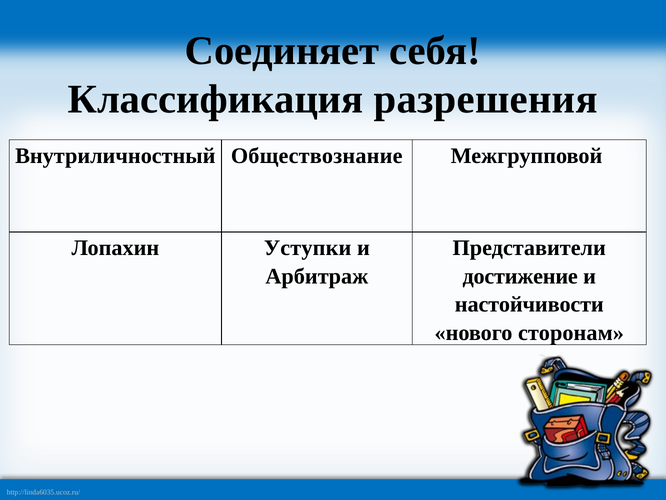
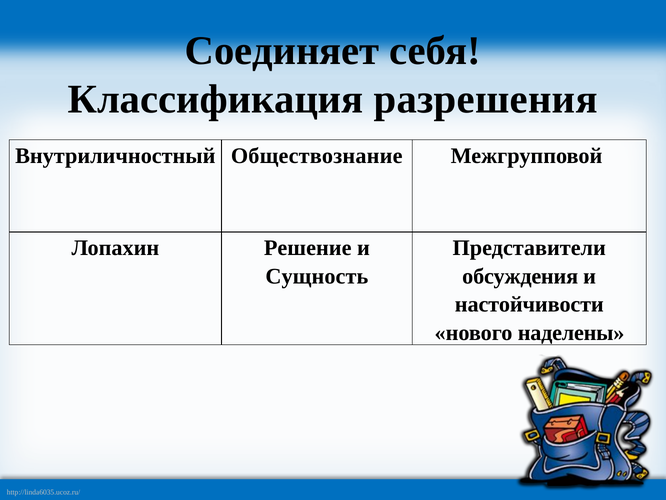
Уступки: Уступки -> Решение (308, 248)
Арбитраж: Арбитраж -> Сущность (317, 276)
достижение: достижение -> обсуждения (520, 276)
сторонам: сторонам -> наделены (571, 332)
